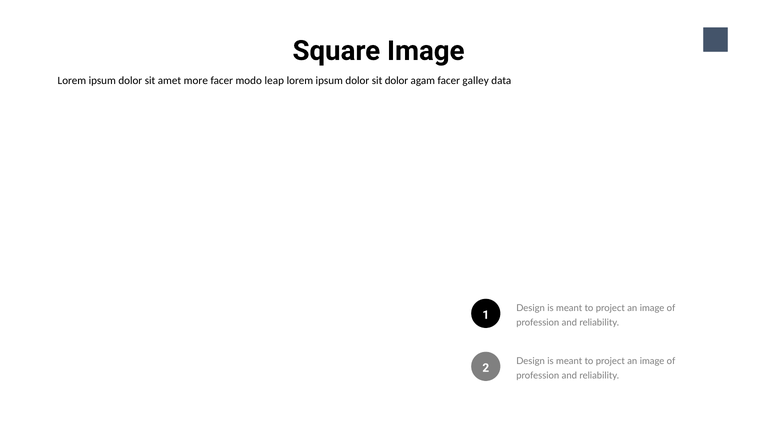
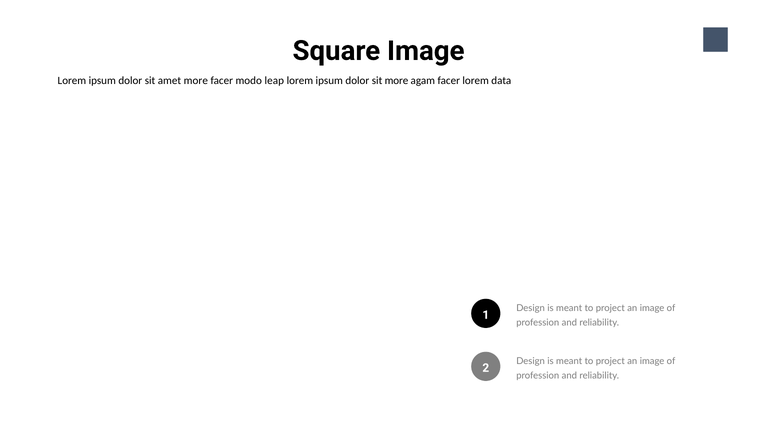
sit dolor: dolor -> more (396, 81)
facer galley: galley -> lorem (476, 81)
